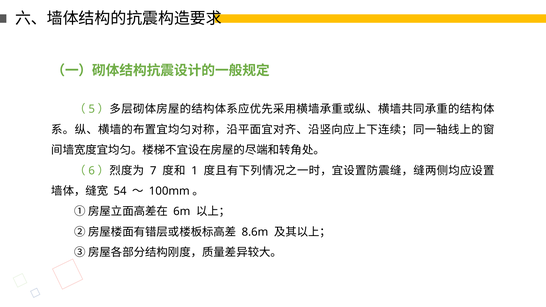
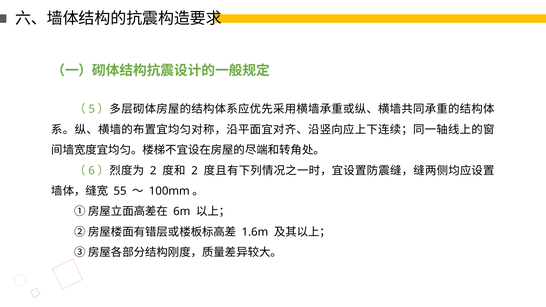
7: 7 -> 2 (153, 171)
1: 1 -> 2 (195, 171)
54: 54 -> 55 (120, 191)
8.6m: 8.6m -> 1.6m (255, 232)
